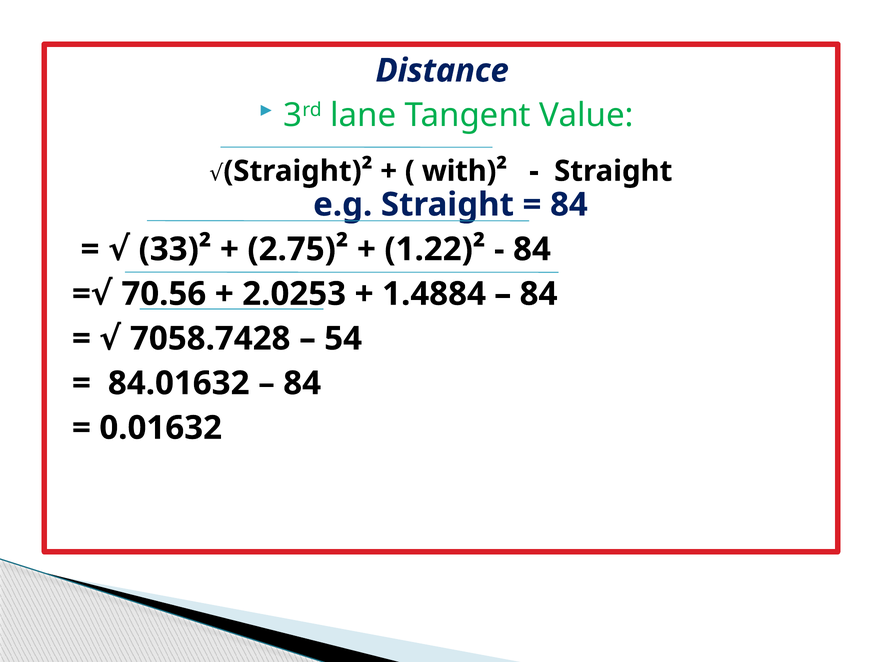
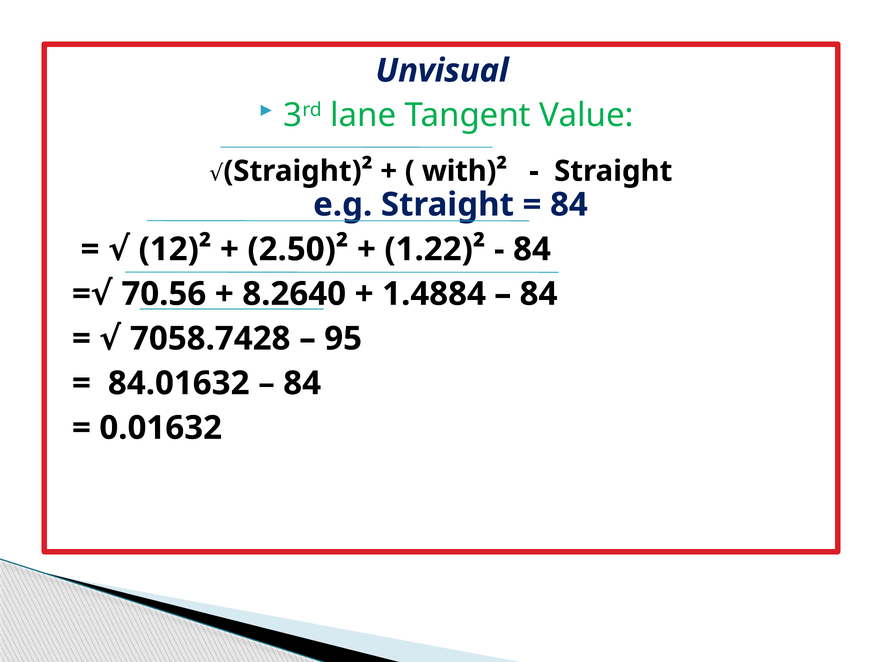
Distance: Distance -> Unvisual (442, 71)
33)²: 33)² -> 12)² (175, 249)
2.75)²: 2.75)² -> 2.50)² (298, 249)
2.0253: 2.0253 -> 8.2640 (294, 294)
54: 54 -> 95 (343, 338)
